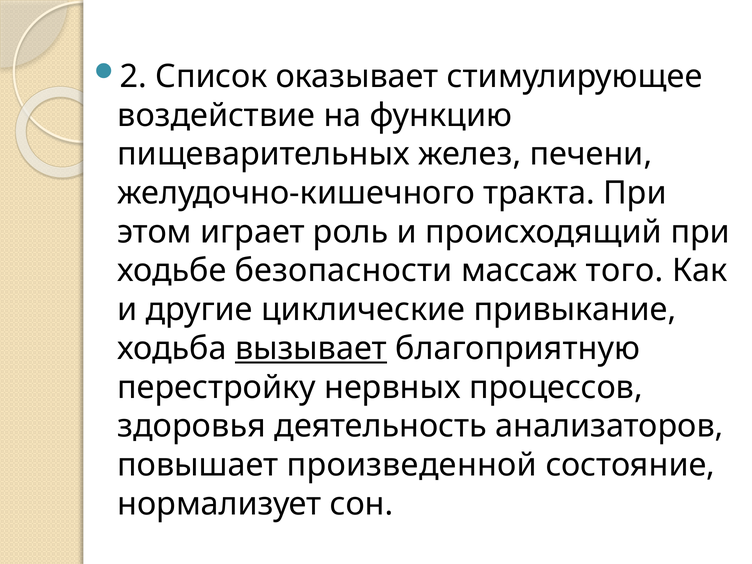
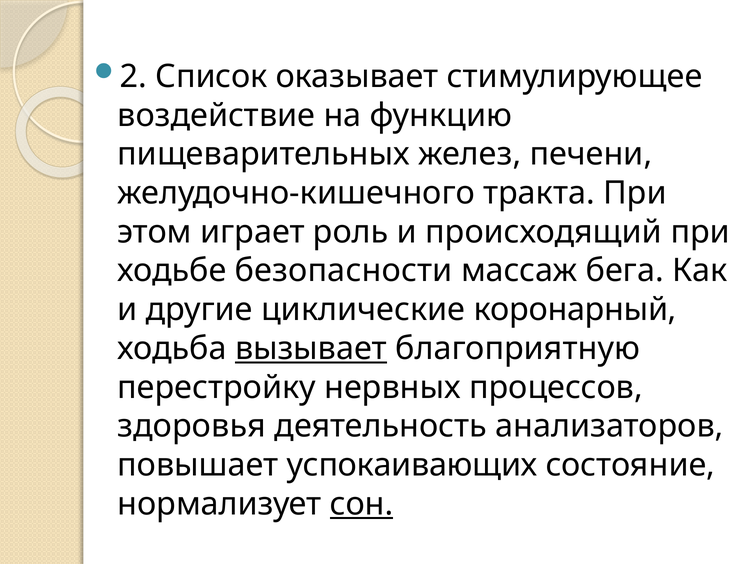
того: того -> бега (625, 271)
привыкание: привыкание -> коронарный (575, 310)
произведенной: произведенной -> успокаивающих (412, 465)
сон underline: none -> present (362, 504)
